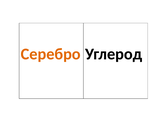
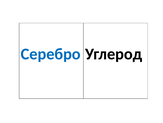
Серебро colour: orange -> blue (51, 54)
